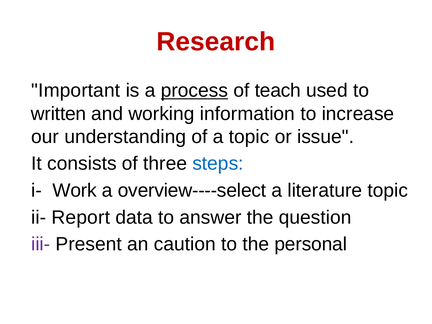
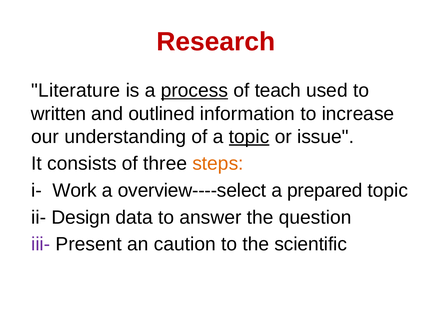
Important: Important -> Literature (76, 91)
working: working -> outlined (162, 114)
topic underline: none -> present (249, 137)
steps colour: blue -> orange (218, 164)
literature: literature -> prepared (325, 190)
Report: Report -> Design (81, 217)
personal: personal -> scientific (311, 244)
